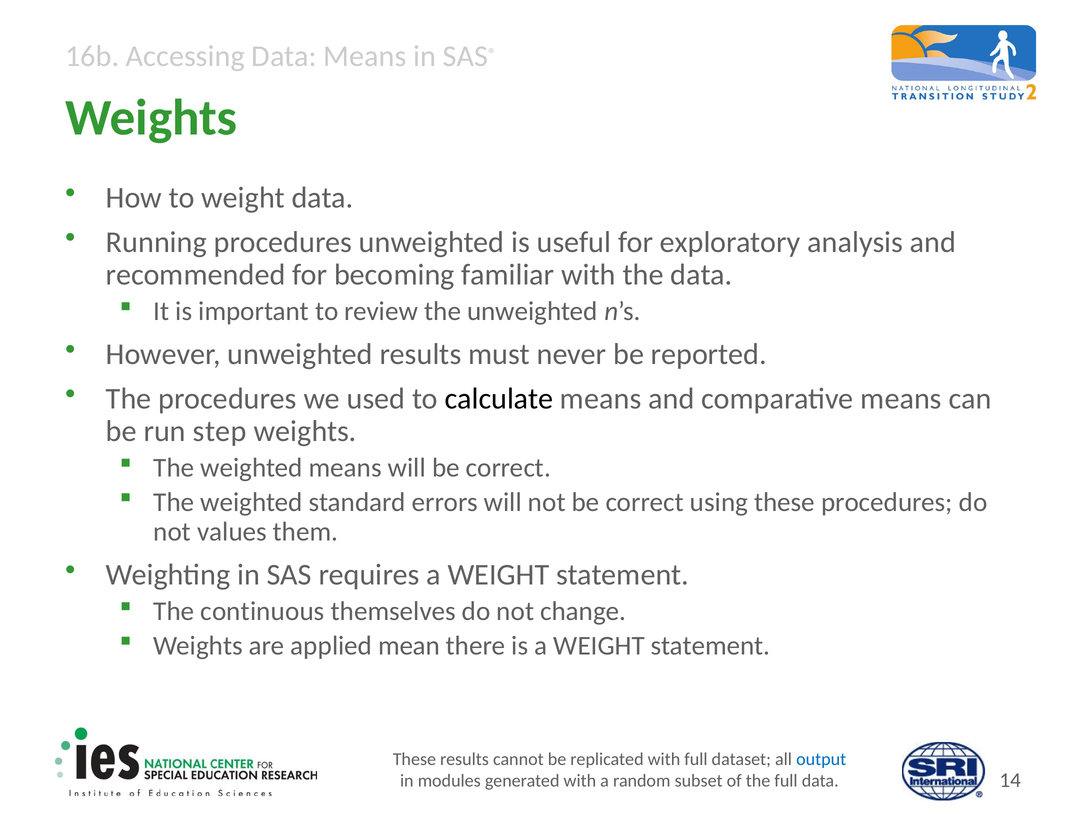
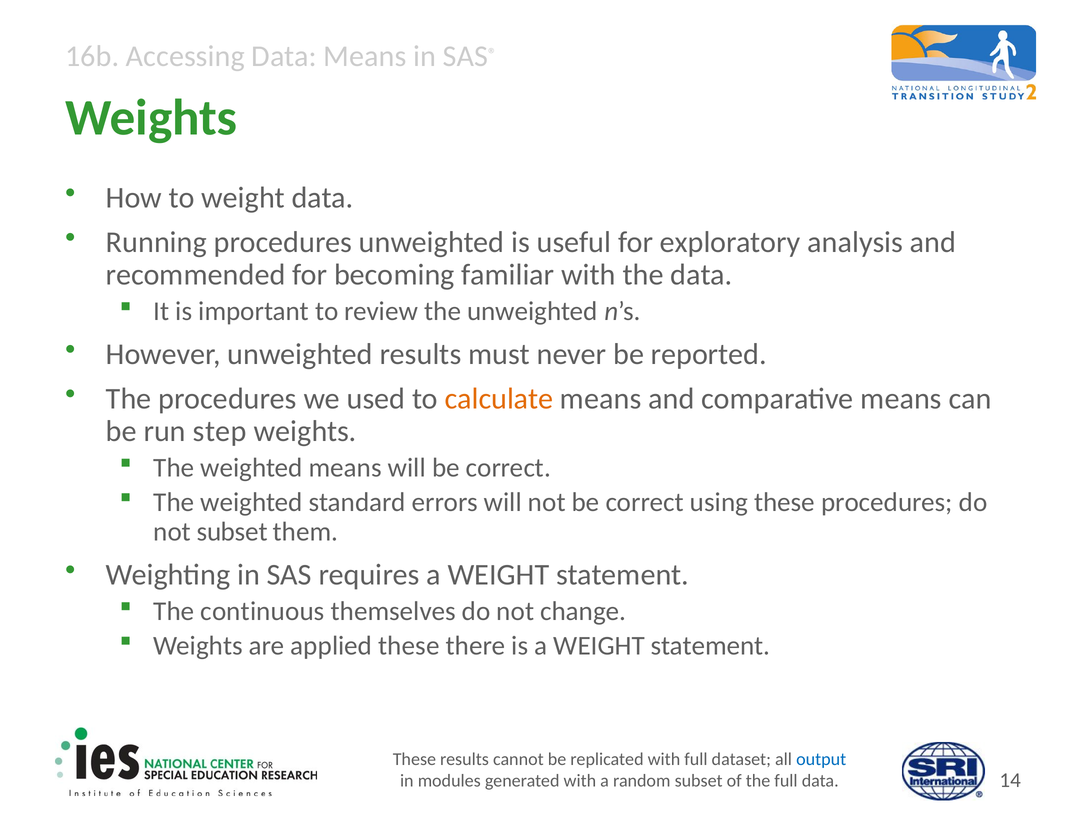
calculate colour: black -> orange (499, 399)
not values: values -> subset (232, 532)
applied mean: mean -> these (409, 646)
